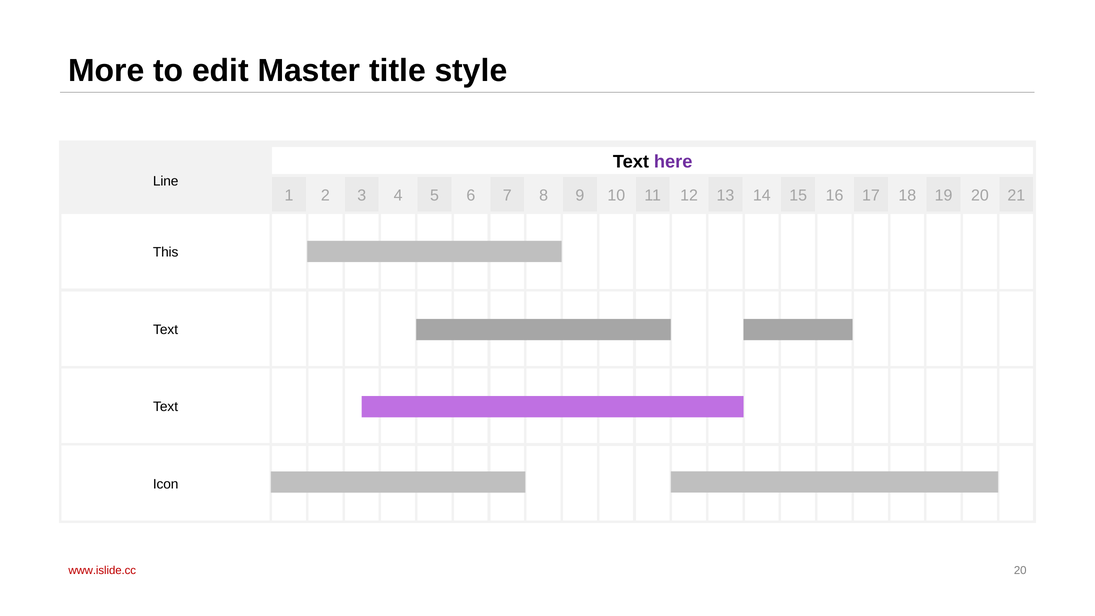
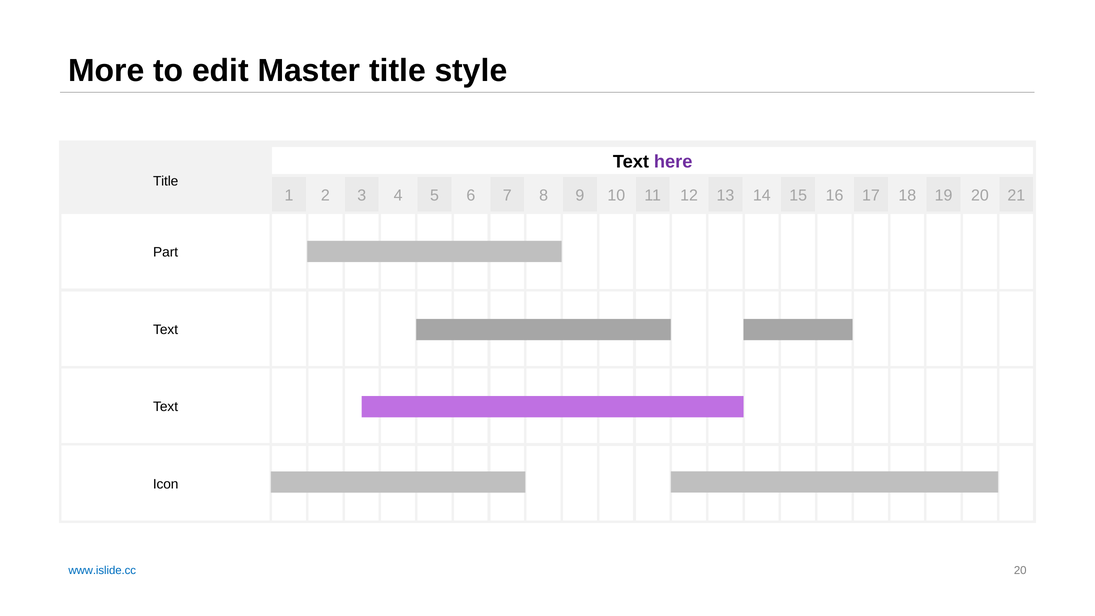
Line: Line -> Title (166, 181)
This: This -> Part (166, 252)
www.islide.cc colour: red -> blue (102, 571)
